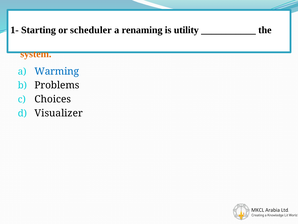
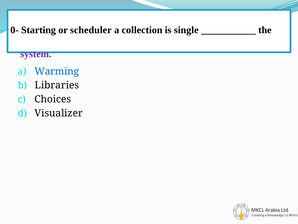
1-: 1- -> 0- (15, 30)
renaming: renaming -> collection (142, 30)
utility: utility -> single (186, 30)
system colour: orange -> purple (36, 54)
Problems: Problems -> Libraries (57, 85)
